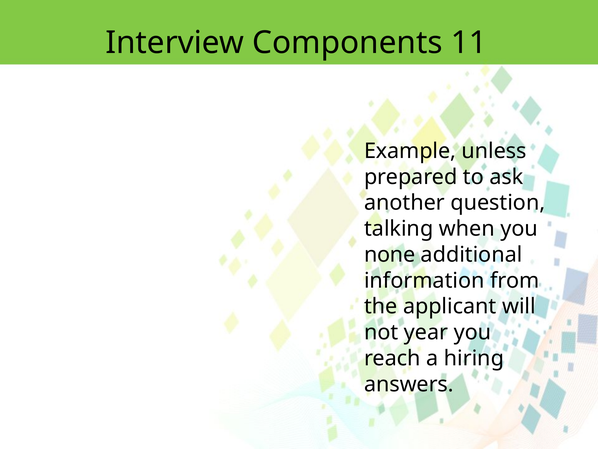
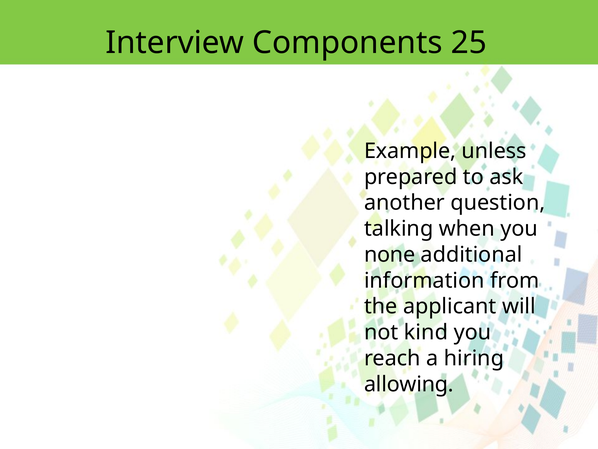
11: 11 -> 25 (469, 43)
year: year -> kind (426, 332)
answers: answers -> allowing (409, 384)
